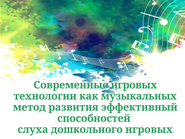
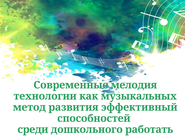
Современные игровых: игровых -> мелодия (134, 85)
слуха: слуха -> среди (33, 129)
дошкольного игровых: игровых -> работать (149, 129)
